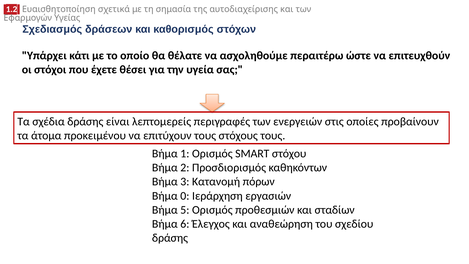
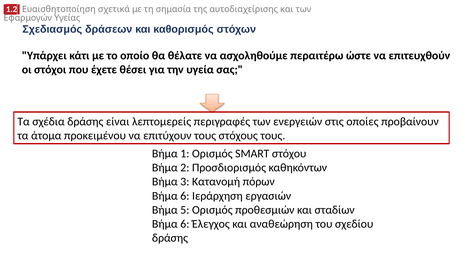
0: 0 -> 6 (185, 196)
